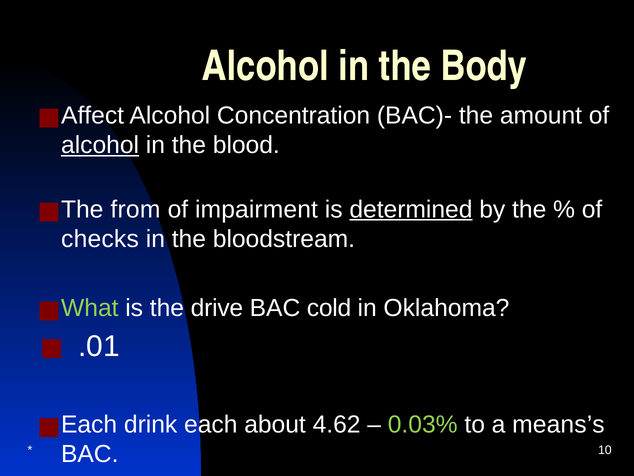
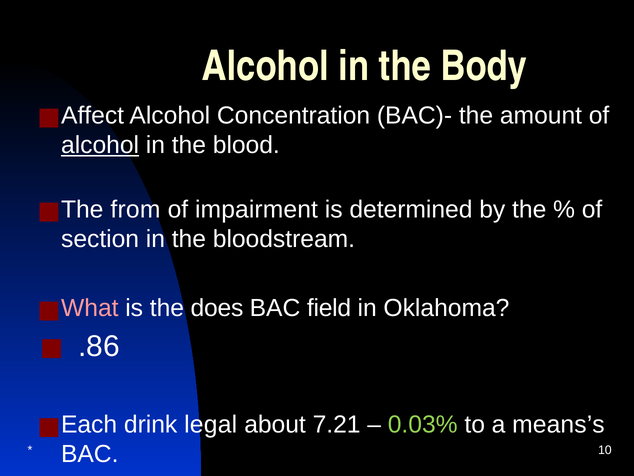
determined underline: present -> none (411, 209)
checks: checks -> section (100, 239)
What colour: light green -> pink (90, 308)
drive: drive -> does (217, 308)
cold: cold -> field (329, 308)
.01: .01 -> .86 (99, 346)
drink each: each -> legal (211, 424)
4.62: 4.62 -> 7.21 (337, 424)
